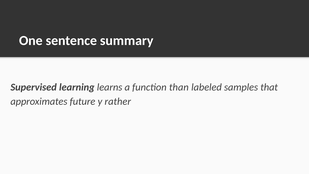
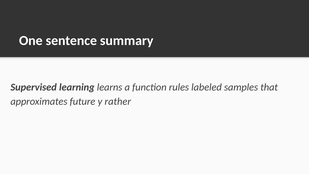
than: than -> rules (179, 87)
